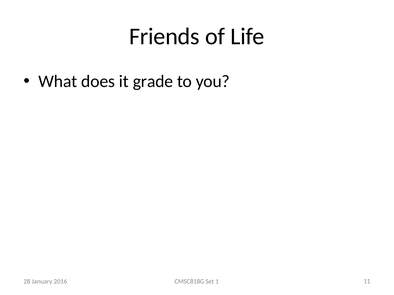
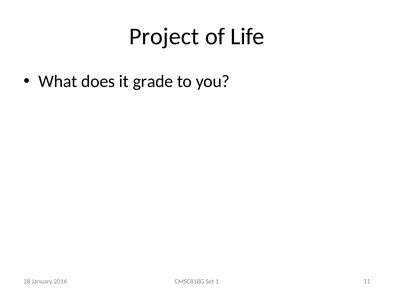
Friends: Friends -> Project (164, 37)
